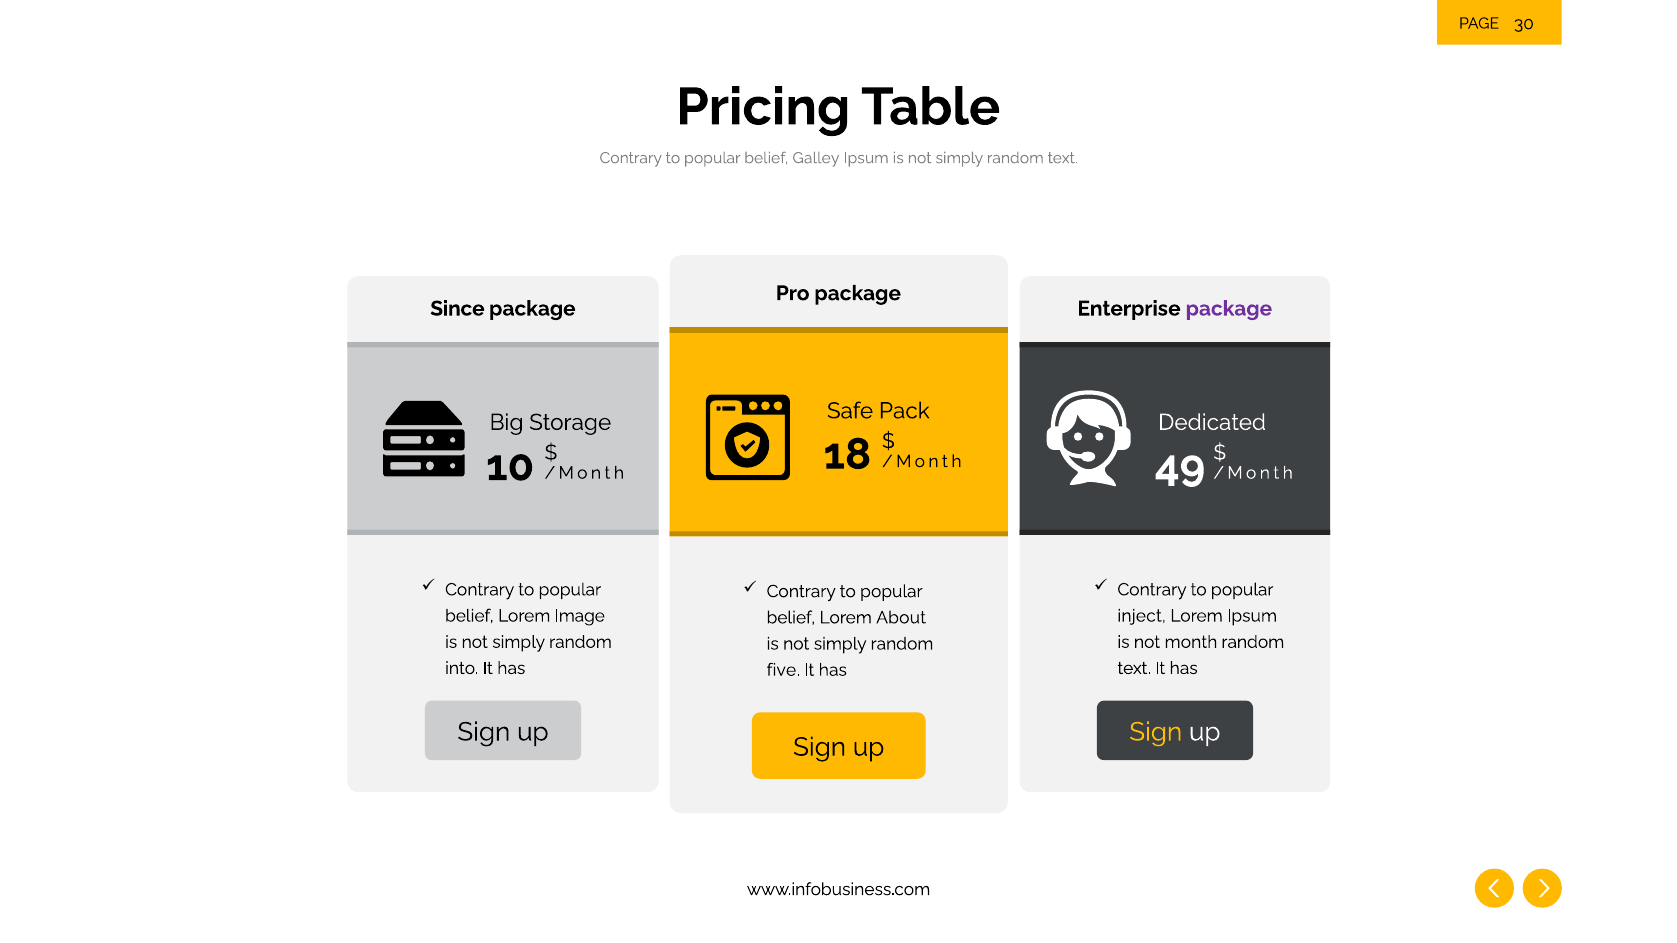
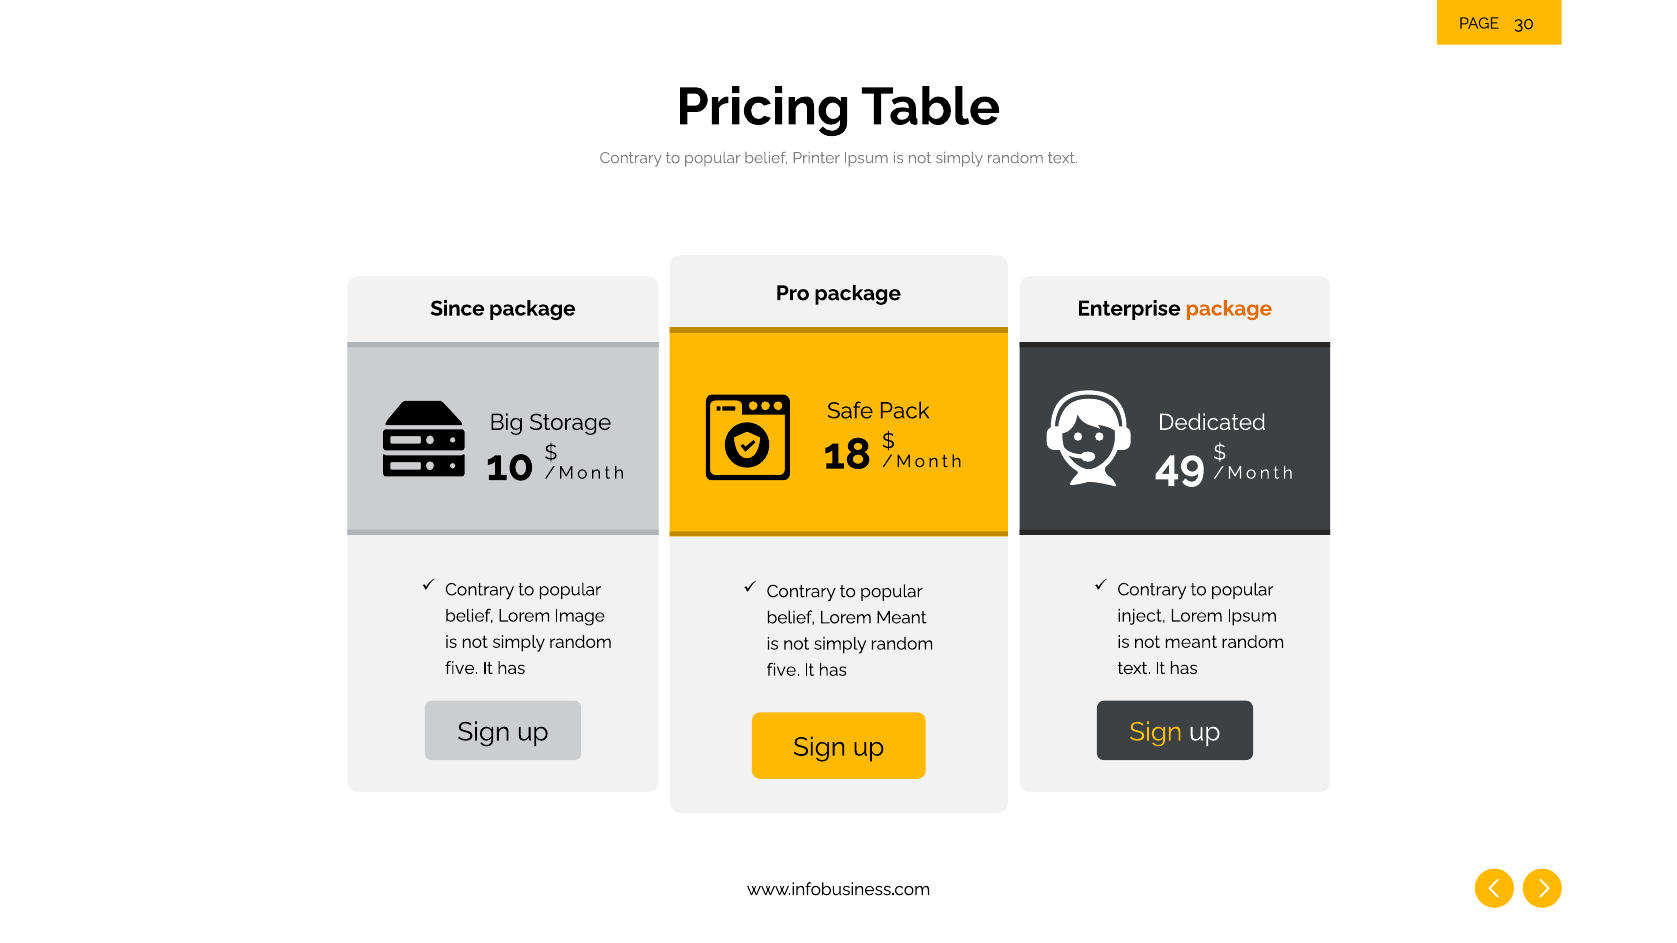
Galley: Galley -> Printer (816, 158)
package colour: purple -> orange (1229, 309)
Lorem About: About -> Meant (901, 618)
not month: month -> meant (1191, 642)
into: into -> five (462, 668)
